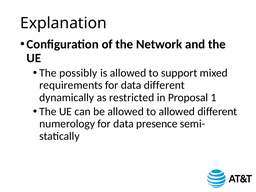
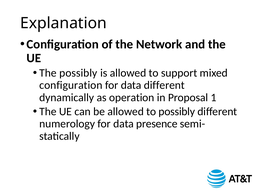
requirements: requirements -> configuration (71, 85)
restricted: restricted -> operation (132, 97)
to allowed: allowed -> possibly (177, 112)
